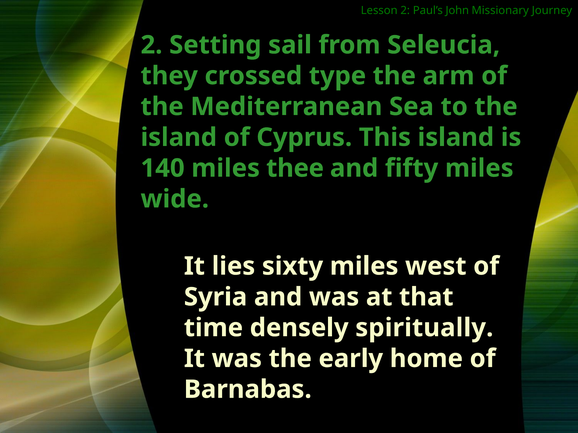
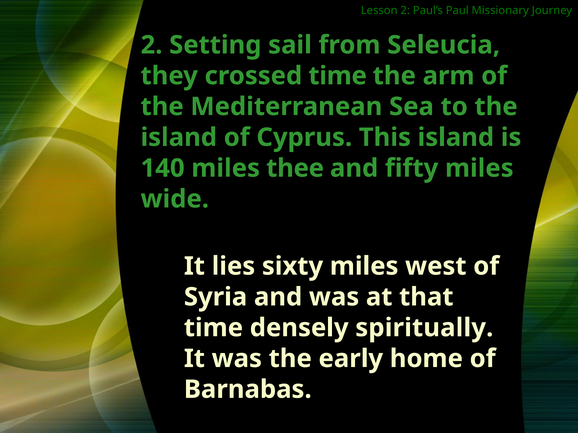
John: John -> Paul (457, 10)
crossed type: type -> time (338, 76)
